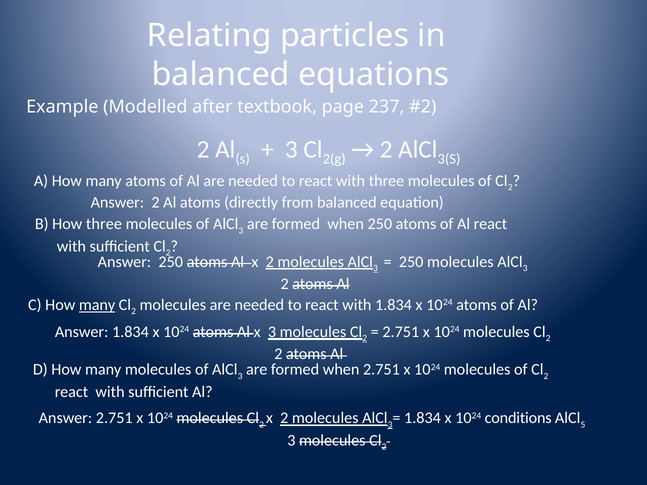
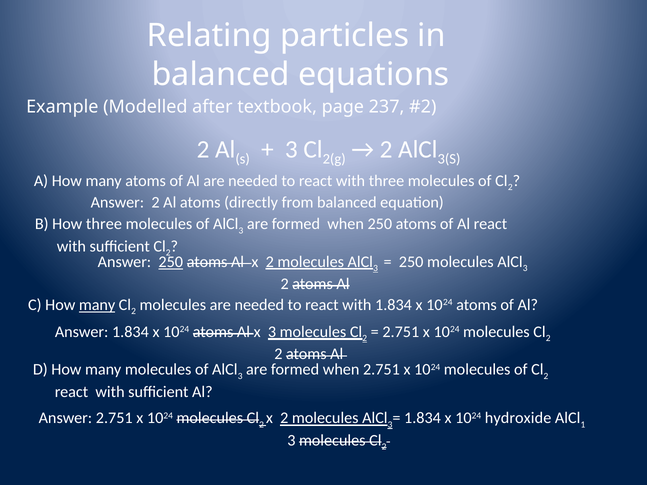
250 underline: none -> present (171, 262)
conditions: conditions -> hydroxide (518, 418)
5: 5 -> 1 (583, 425)
